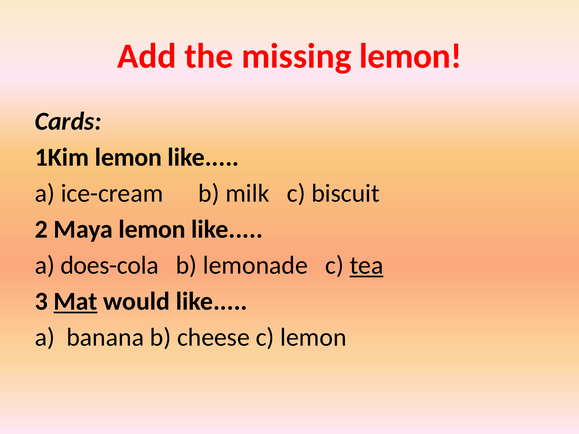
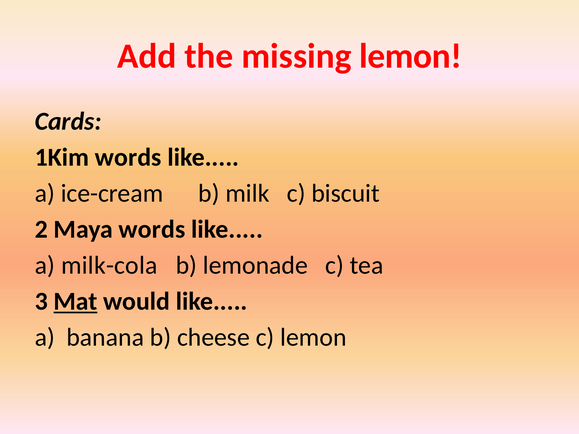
1Kim lemon: lemon -> words (128, 158)
Maya lemon: lemon -> words (152, 230)
does-cola: does-cola -> milk-cola (109, 266)
tea underline: present -> none (367, 266)
